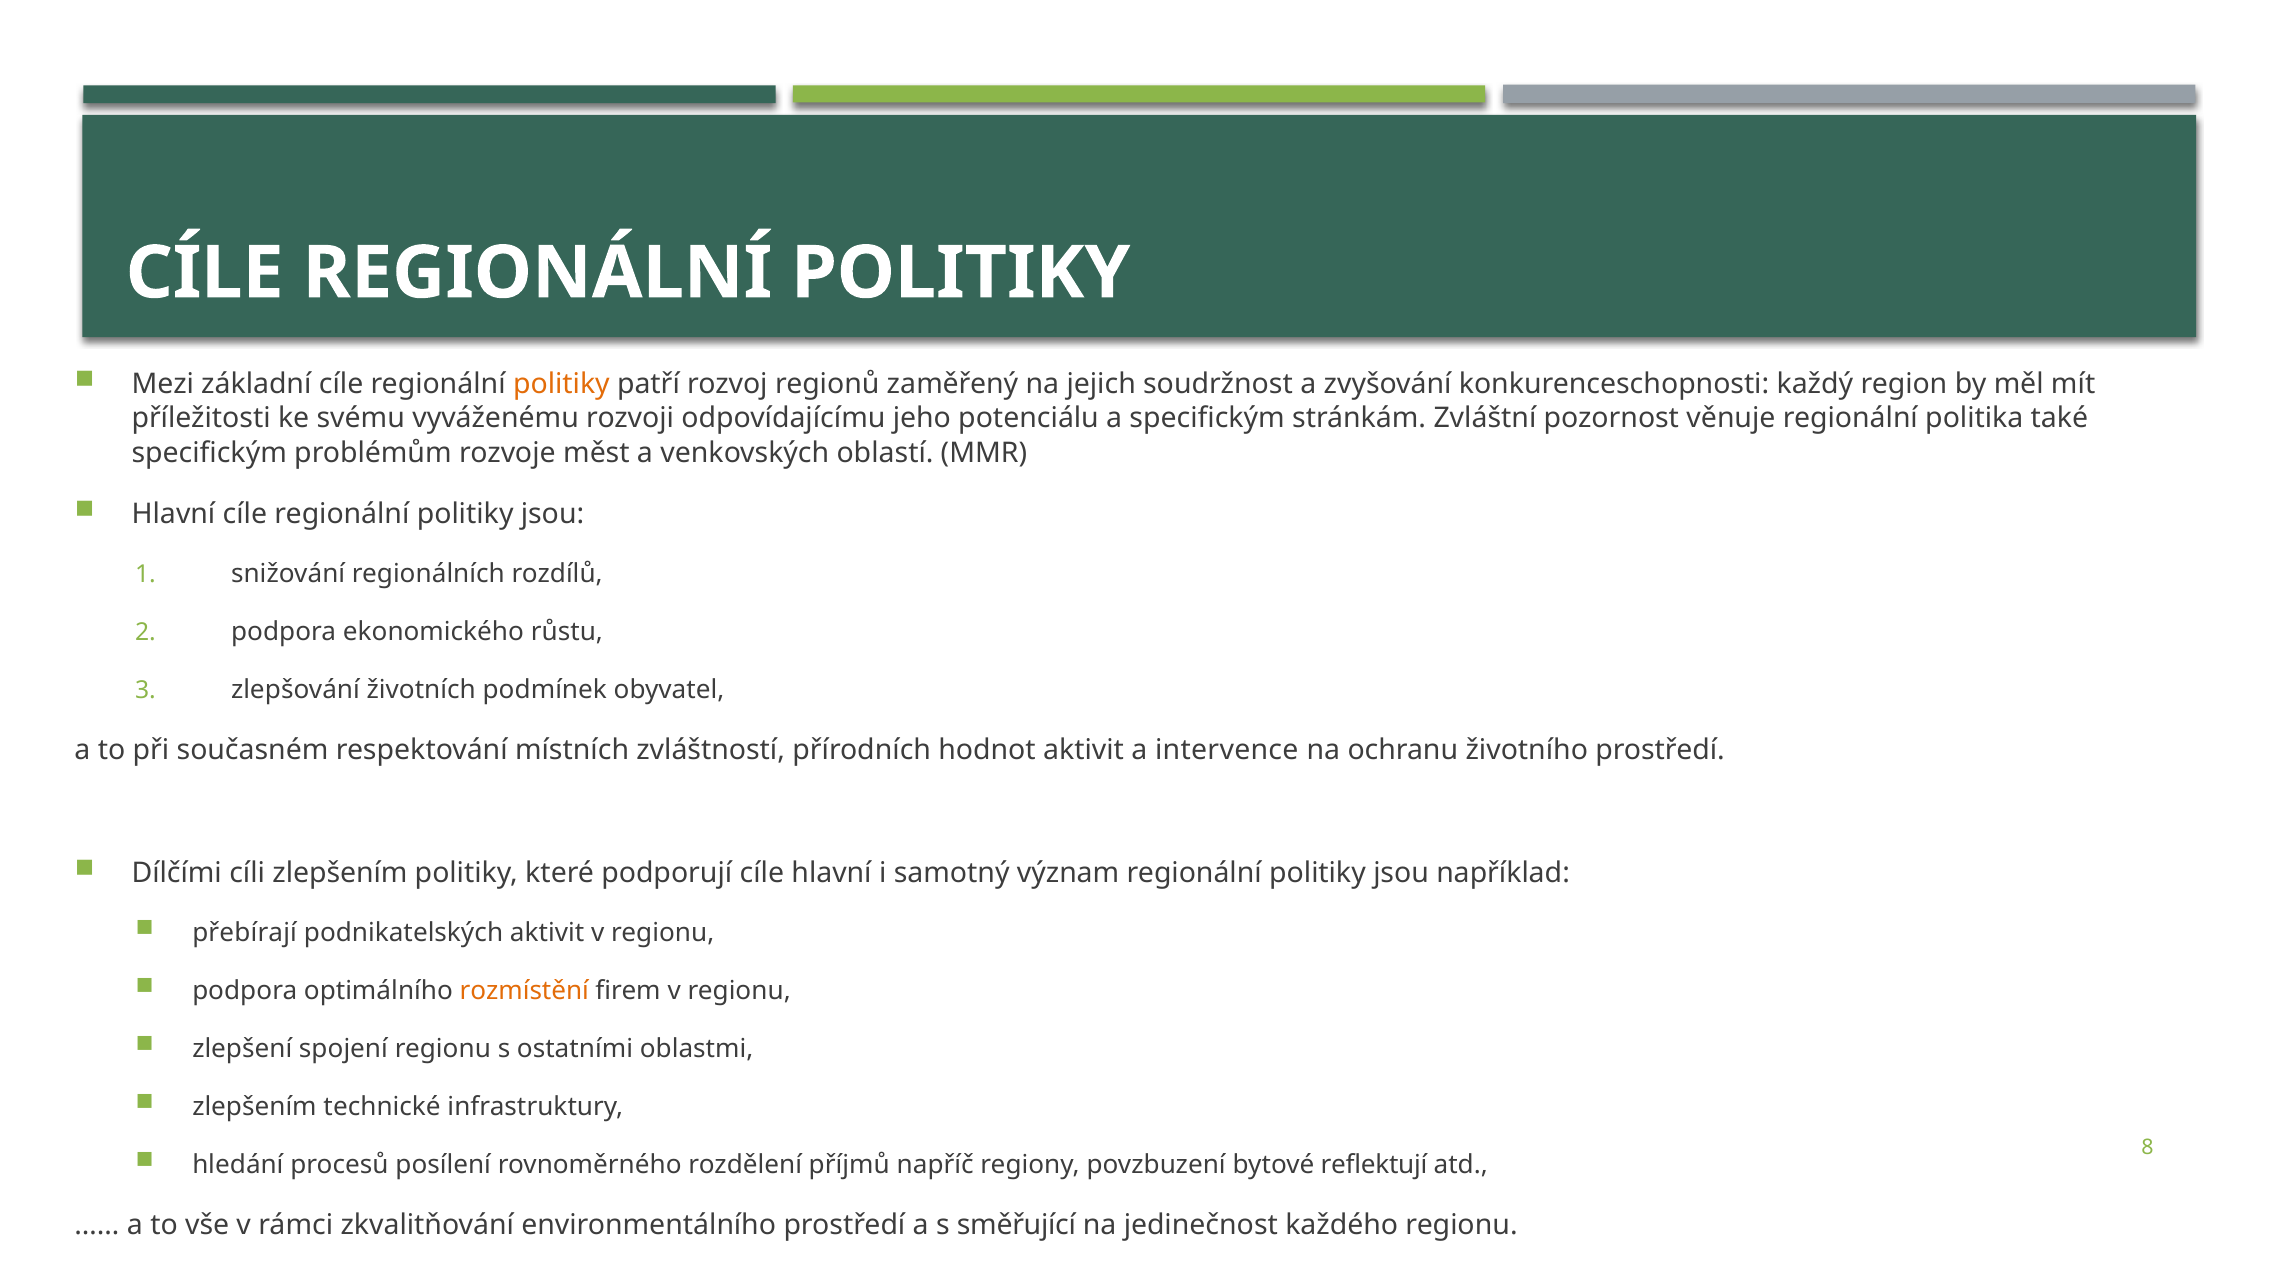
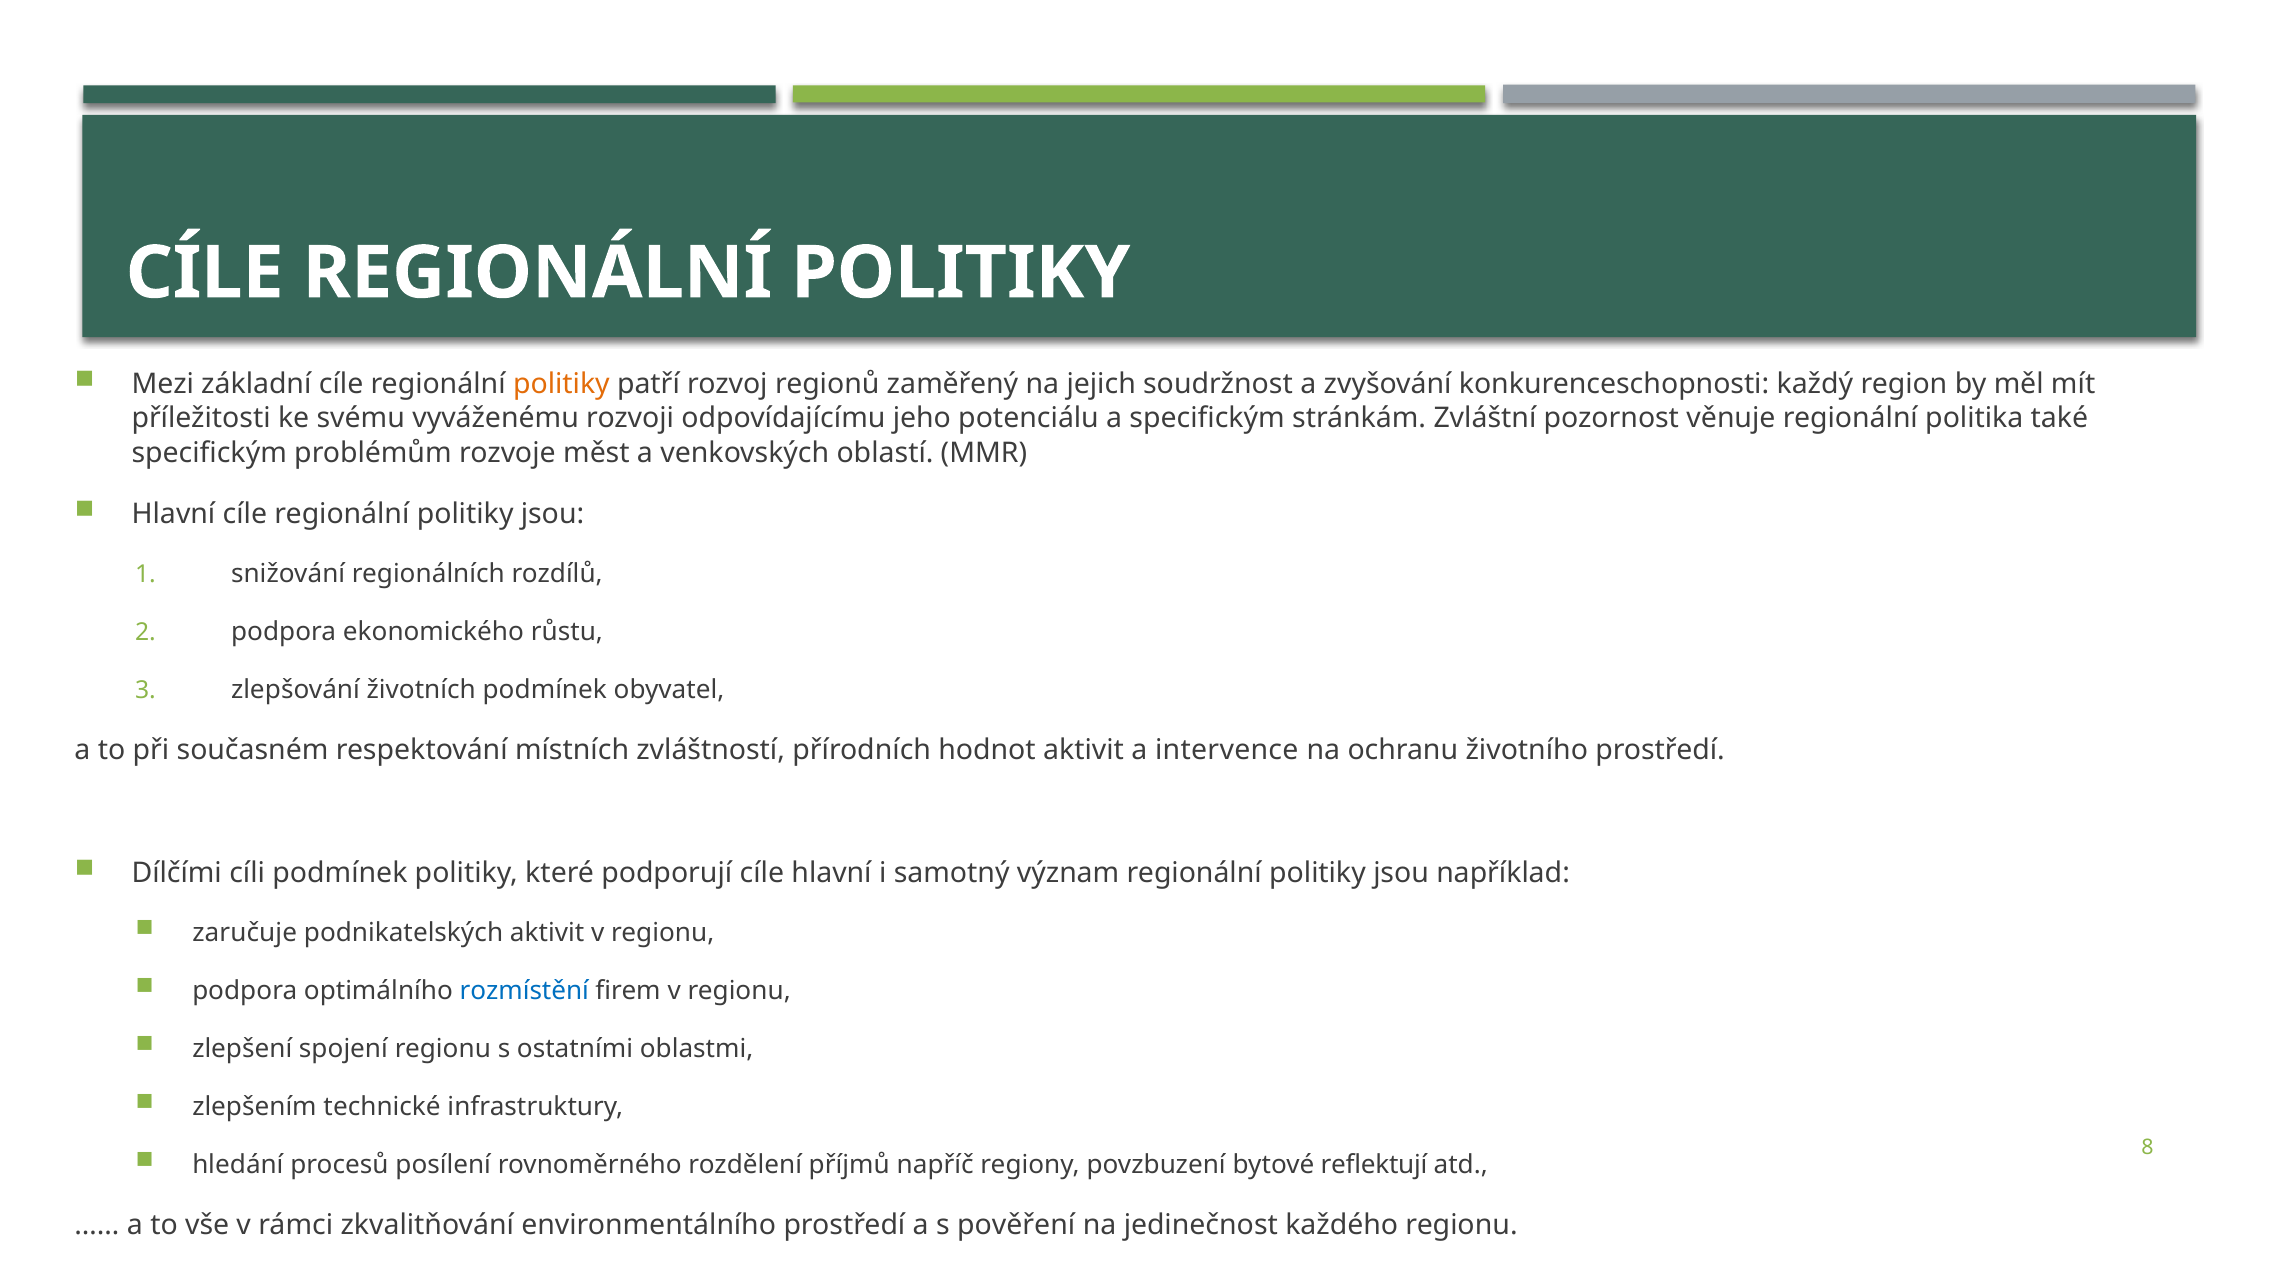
cíli zlepšením: zlepšením -> podmínek (340, 874)
přebírají: přebírají -> zaručuje (245, 933)
rozmístění colour: orange -> blue (524, 991)
směřující: směřující -> pověření (1016, 1225)
